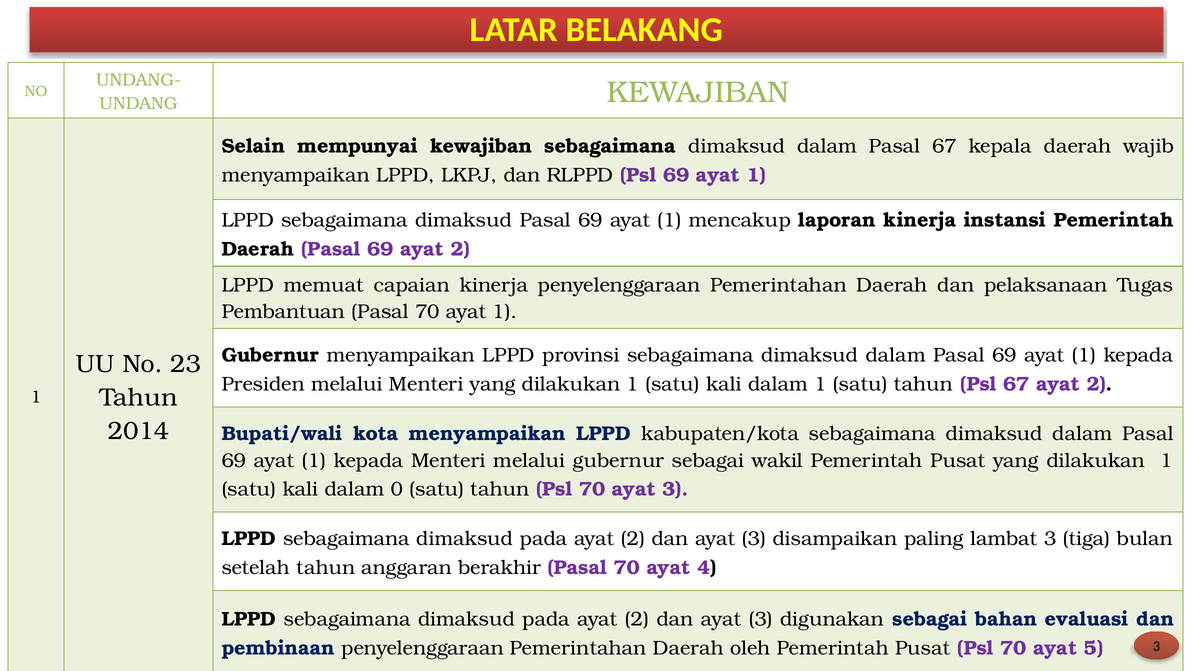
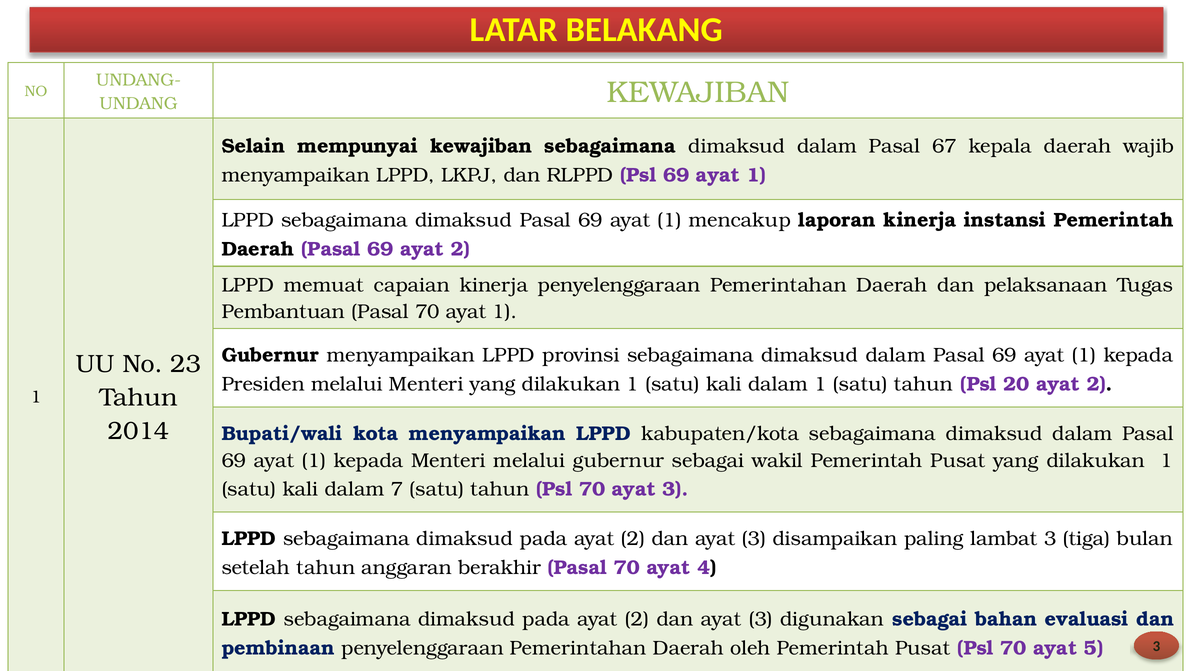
Psl 67: 67 -> 20 (1016, 384)
0: 0 -> 7 (397, 489)
